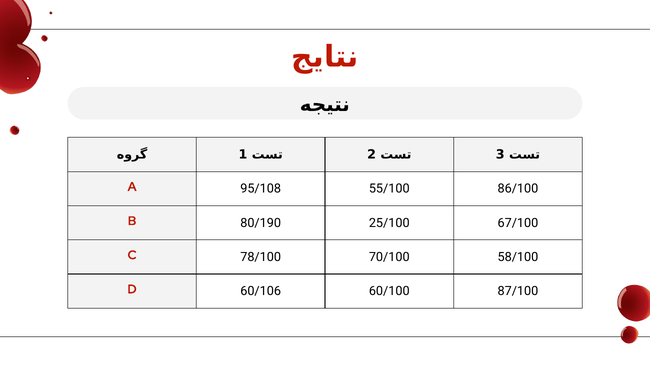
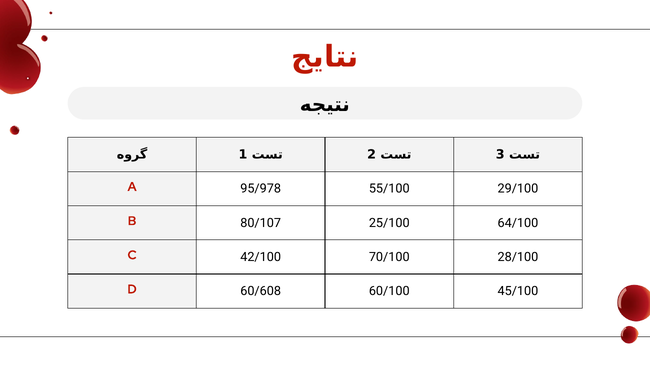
95/108: 95/108 -> 95/978 (261, 189)
86/100: 86/100 -> 29/100 (518, 189)
80/190: 80/190 -> 80/107 (261, 223)
67/100: 67/100 -> 64/100 (518, 223)
78/100: 78/100 -> 42/100 (261, 257)
58/100: 58/100 -> 28/100 (518, 257)
60/106: 60/106 -> 60/608 (261, 291)
87/100: 87/100 -> 45/100 (518, 291)
